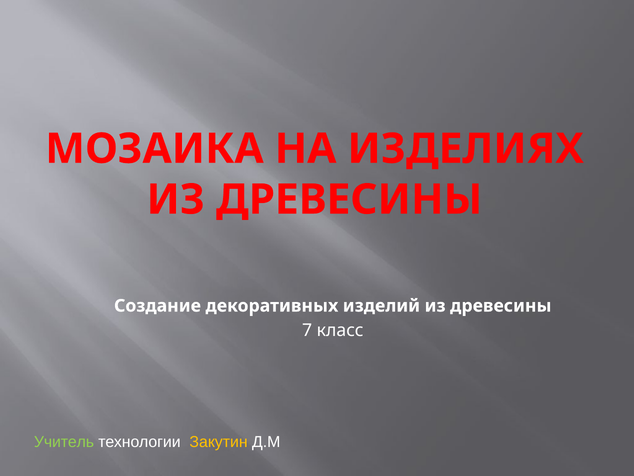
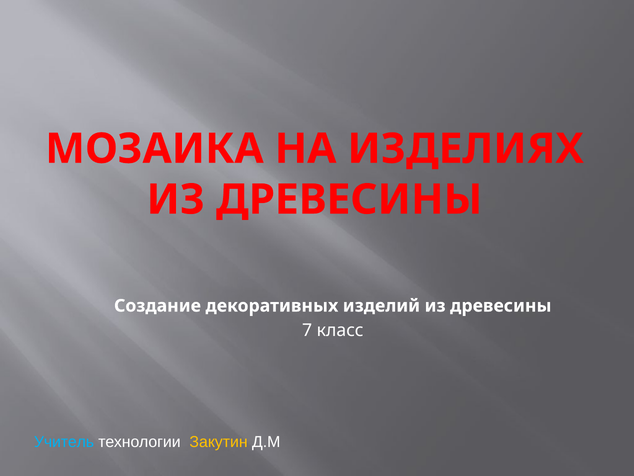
Учитель colour: light green -> light blue (64, 442)
